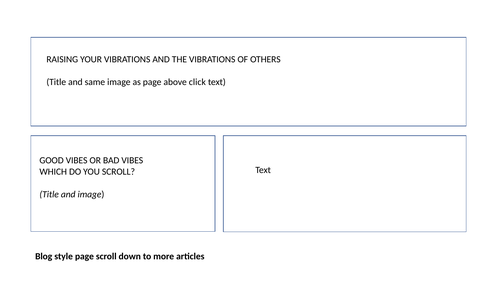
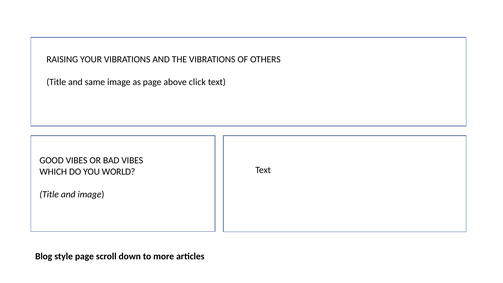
YOU SCROLL: SCROLL -> WORLD (118, 172)
